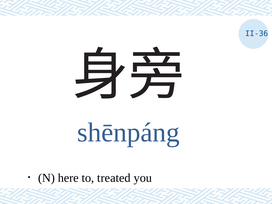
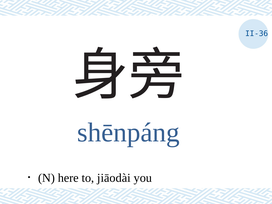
treated: treated -> jiāodài (114, 178)
